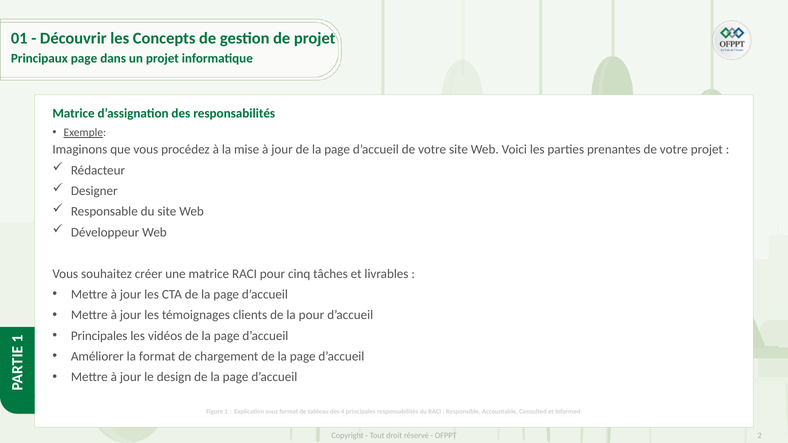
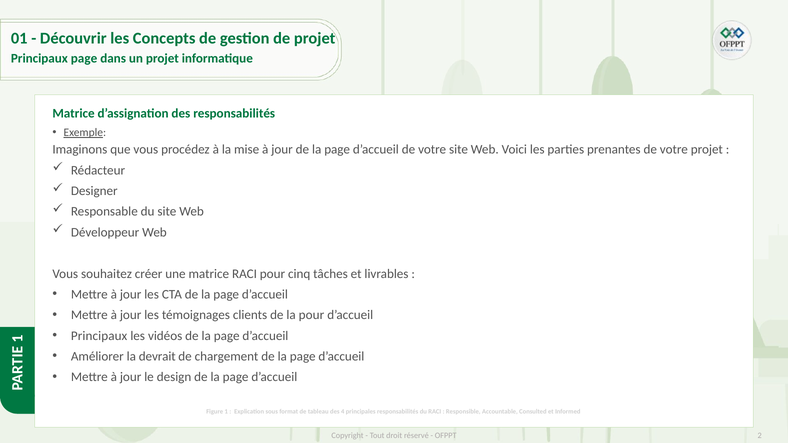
Principales: Principales -> Principaux (99, 336)
la format: format -> devrait (157, 357)
